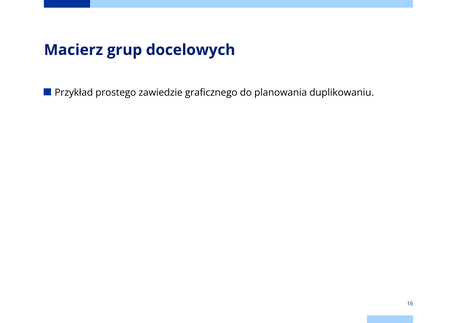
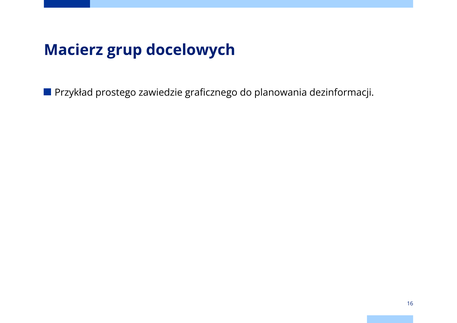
duplikowaniu: duplikowaniu -> dezinformacji (342, 92)
